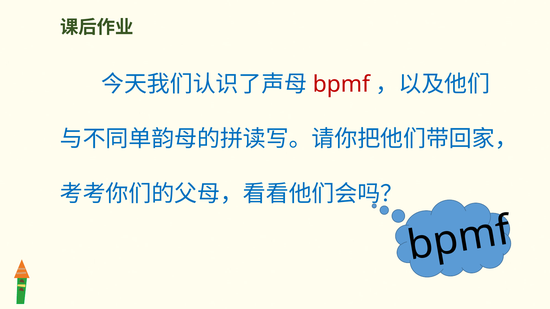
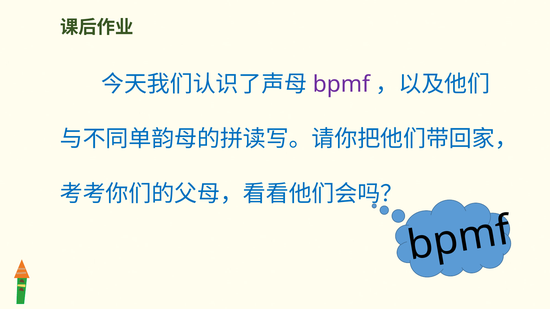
bpmf colour: red -> purple (341, 84)
